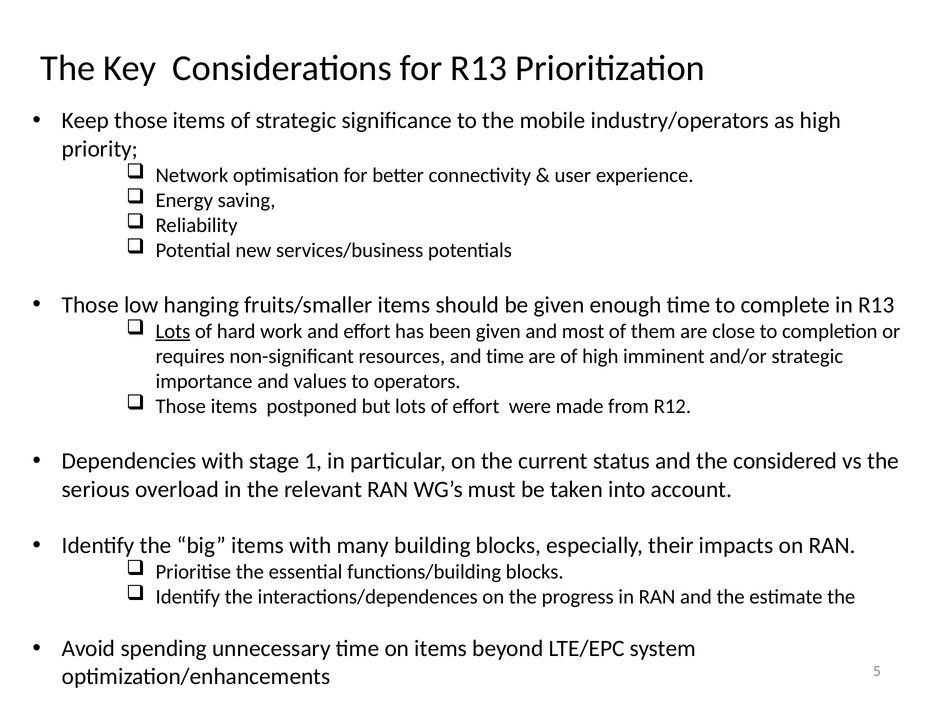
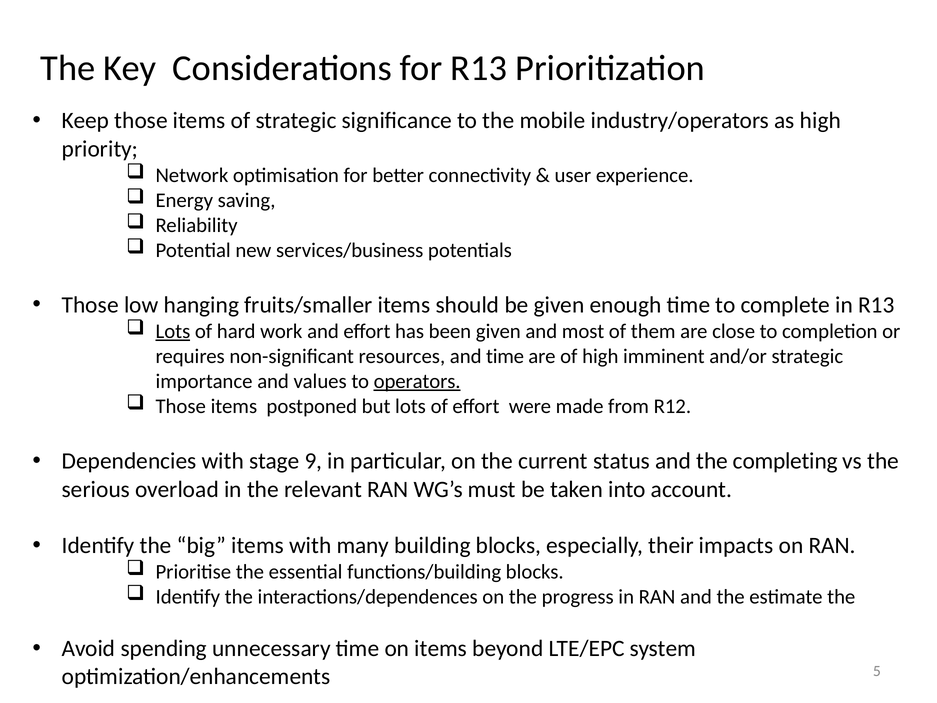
operators underline: none -> present (417, 381)
1: 1 -> 9 (313, 461)
considered: considered -> completing (785, 461)
